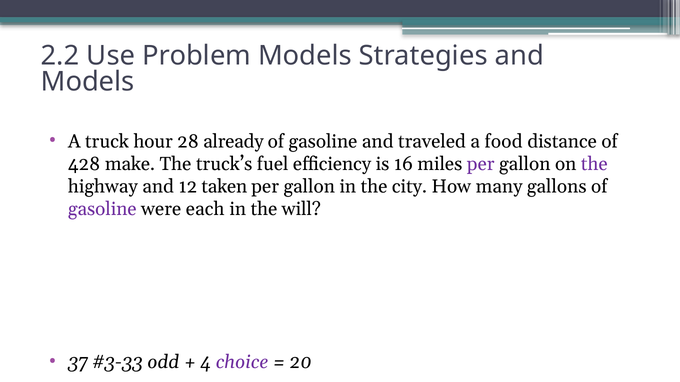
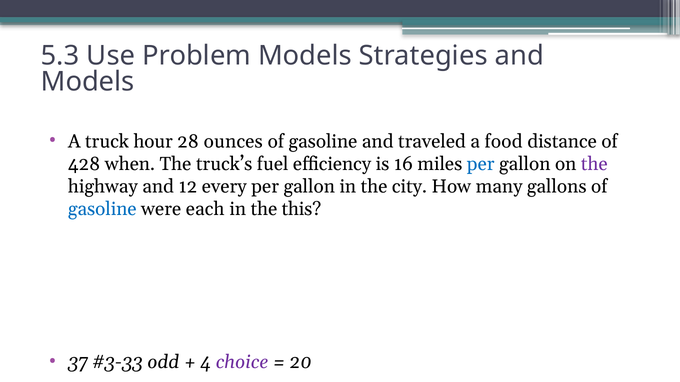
2.2: 2.2 -> 5.3 (60, 56)
already: already -> ounces (233, 141)
make: make -> when (130, 164)
per colour: purple -> blue (481, 164)
taken: taken -> every (224, 187)
gasoline colour: purple -> blue (102, 209)
will: will -> this (301, 209)
